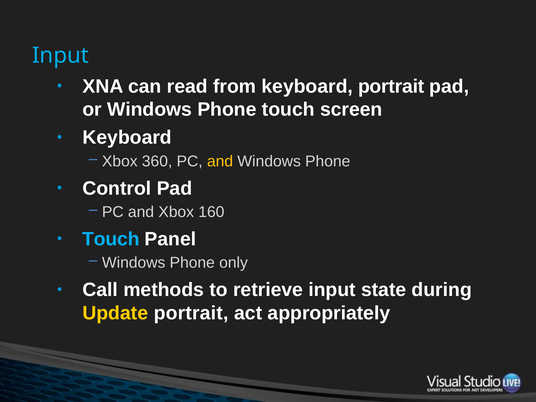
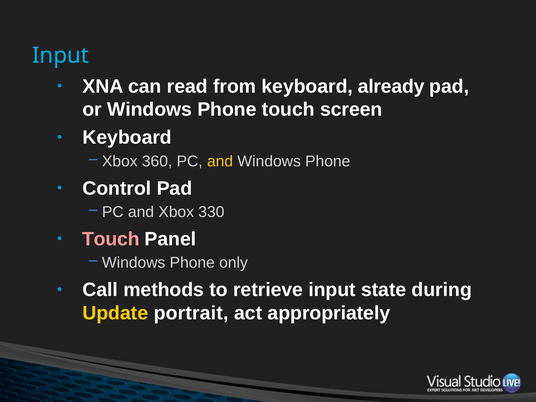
keyboard portrait: portrait -> already (391, 86)
160: 160 -> 330 (211, 212)
Touch colour: light blue -> pink (111, 239)
